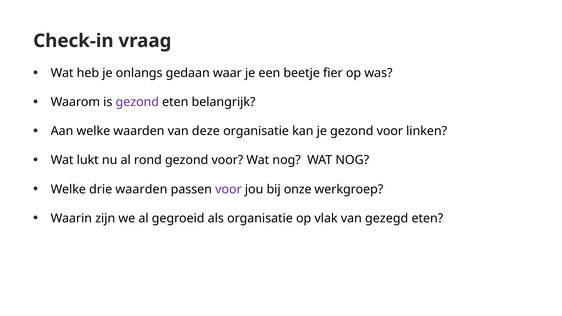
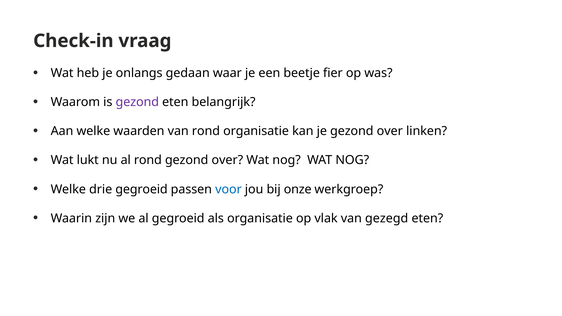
van deze: deze -> rond (206, 131)
je gezond voor: voor -> over (390, 131)
rond gezond voor: voor -> over (227, 160)
waarden: waarden -> gegroeid (142, 189)
voor colour: purple -> blue (228, 189)
